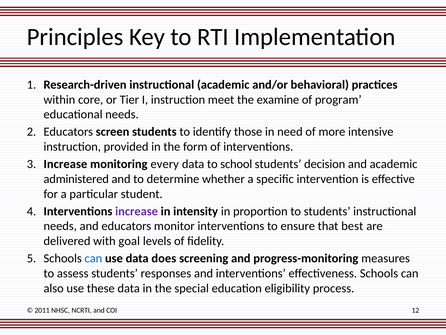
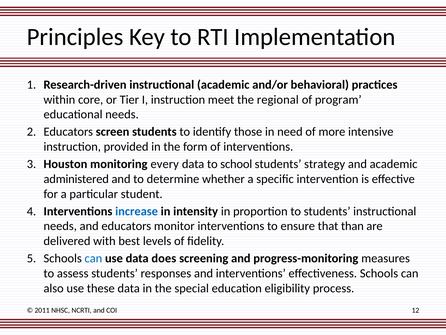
examine: examine -> regional (278, 99)
3 Increase: Increase -> Houston (65, 164)
decision: decision -> strategy (325, 164)
increase colour: purple -> blue (137, 211)
best: best -> than (352, 226)
goal: goal -> best (129, 241)
